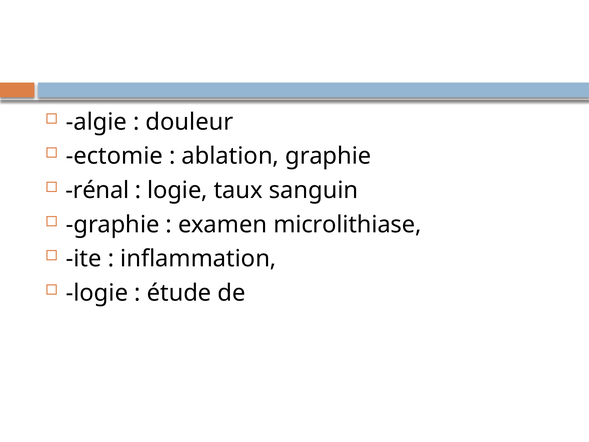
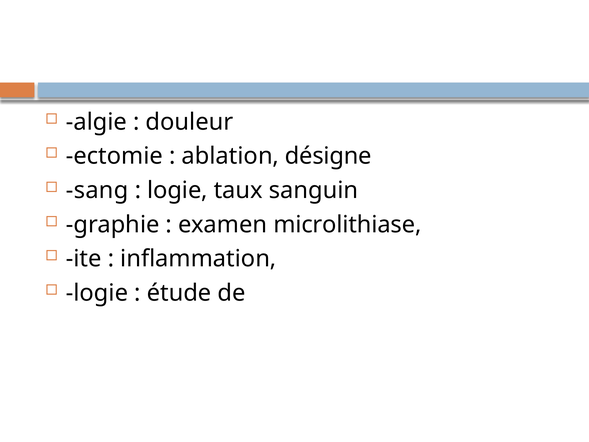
ablation graphie: graphie -> désigne (328, 156)
rénal: rénal -> sang (97, 190)
